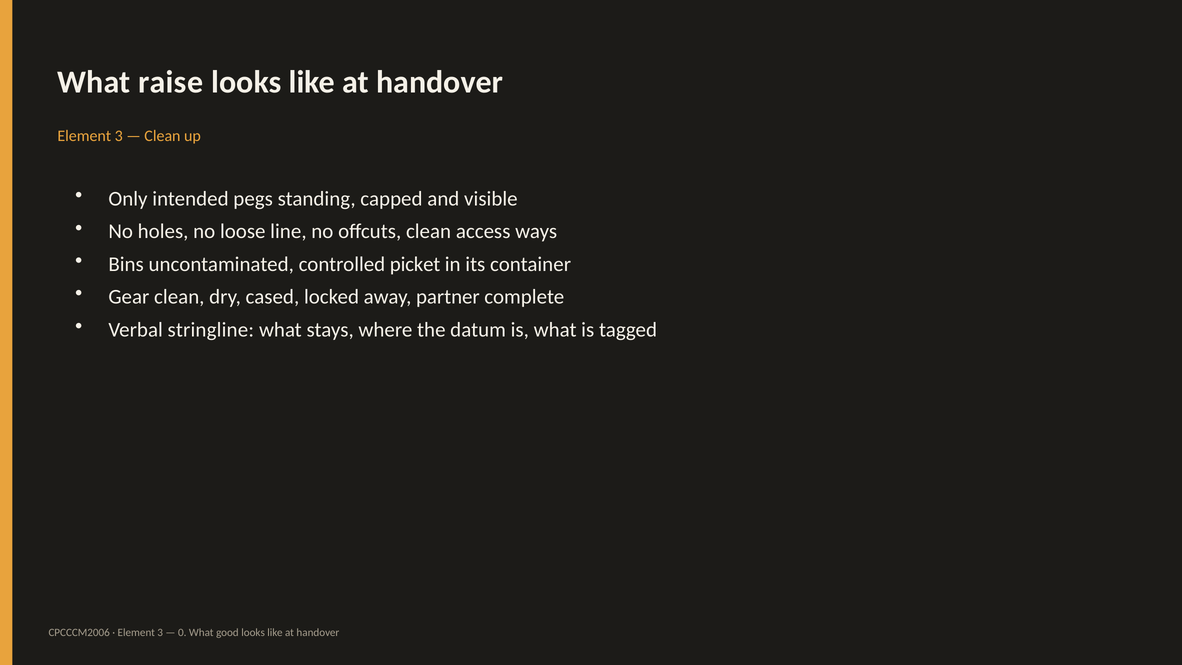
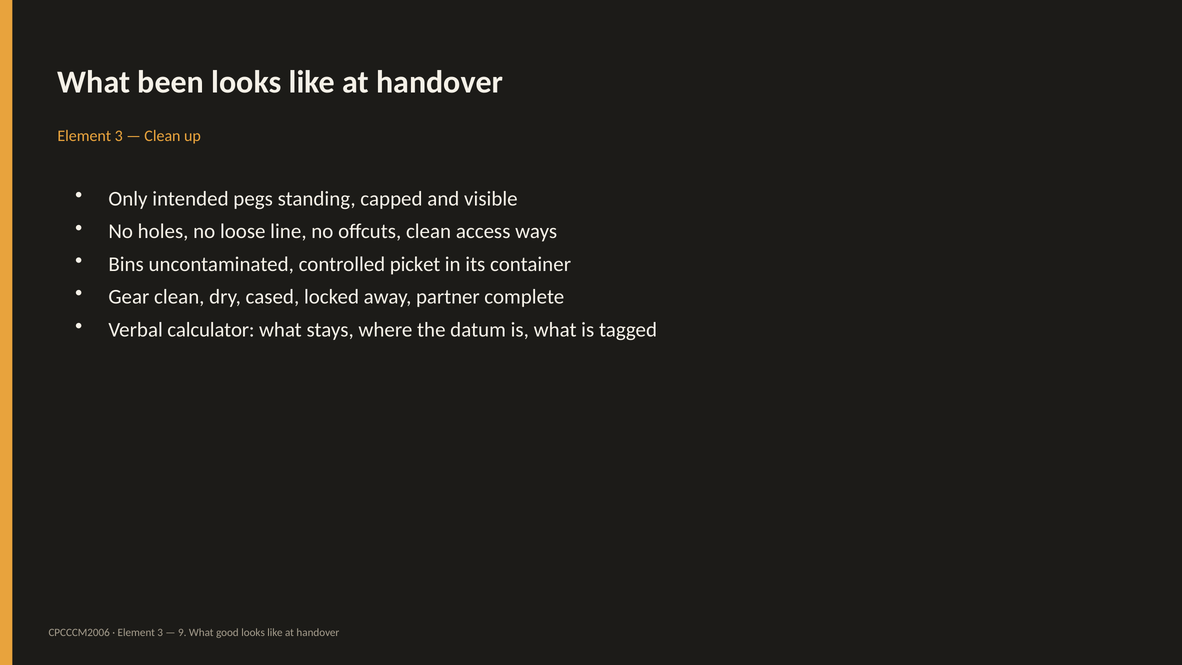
raise: raise -> been (171, 82)
stringline: stringline -> calculator (211, 330)
0: 0 -> 9 (182, 632)
